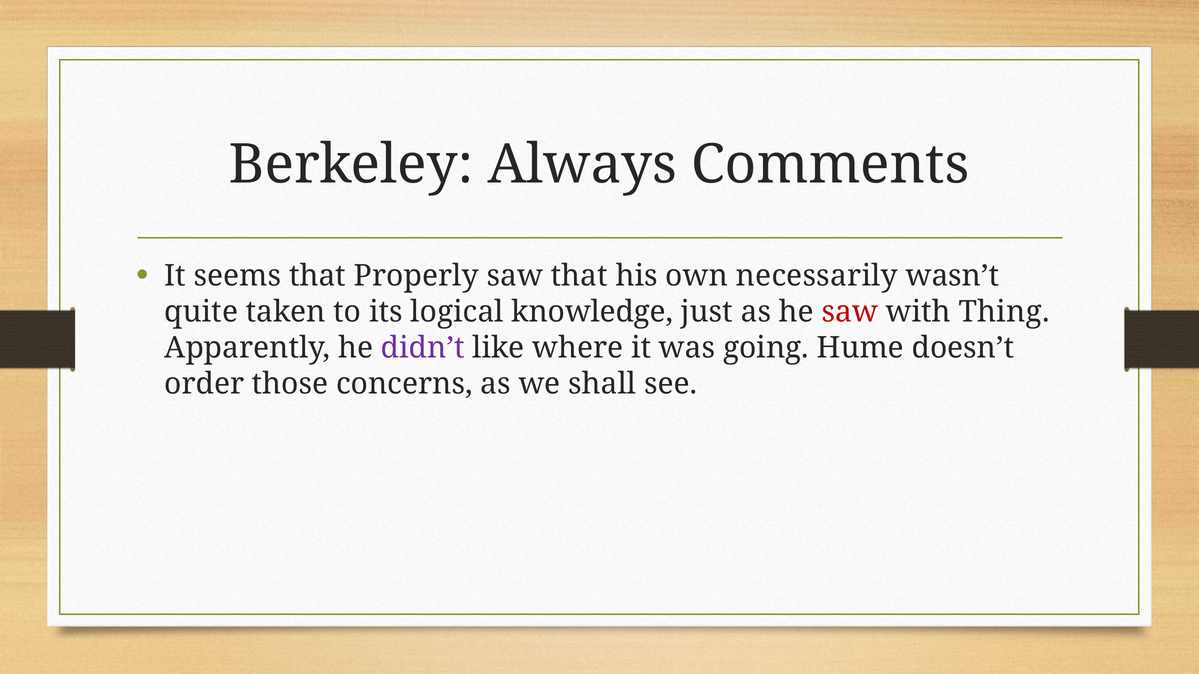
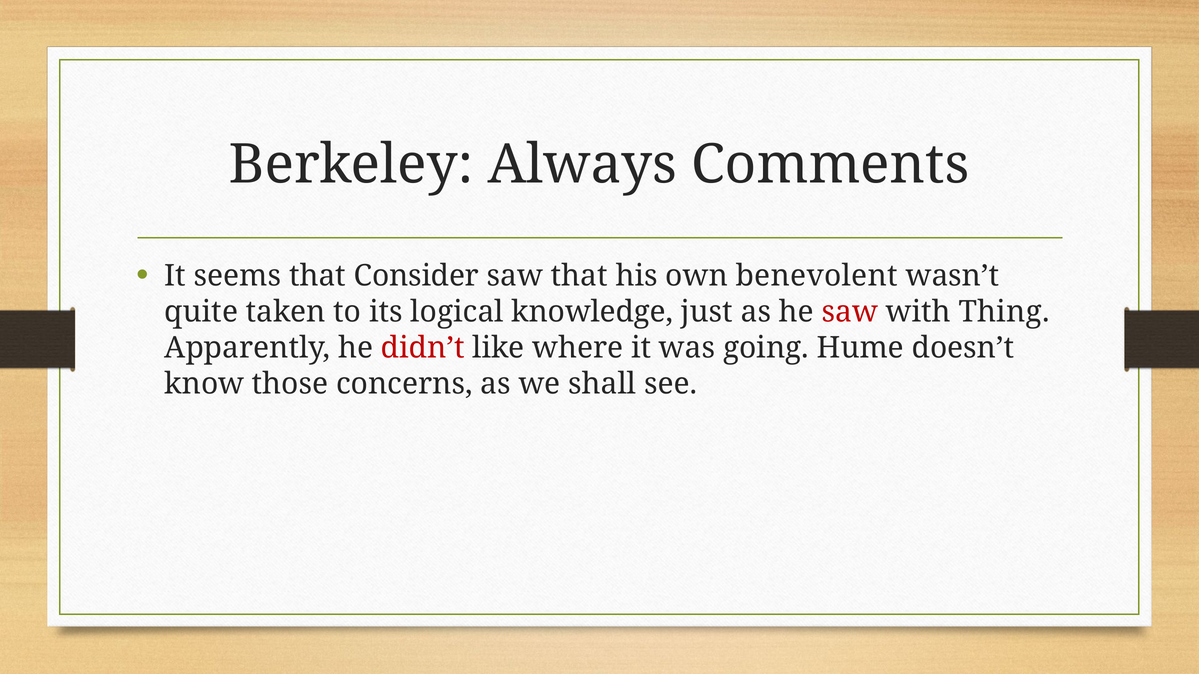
Properly: Properly -> Consider (416, 276)
necessarily: necessarily -> benevolent (817, 276)
didn’t colour: purple -> red (423, 348)
order: order -> know (204, 384)
